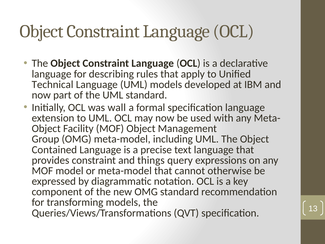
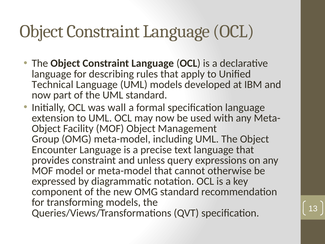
Contained: Contained -> Encounter (54, 150)
things: things -> unless (151, 160)
